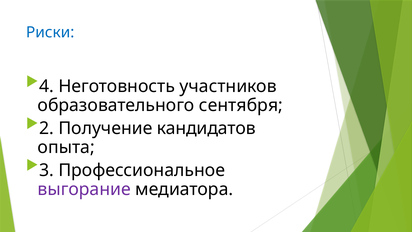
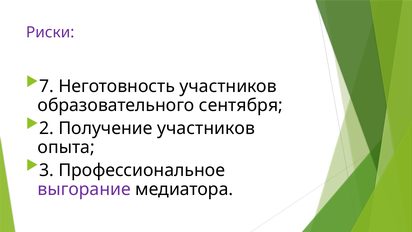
Риски colour: blue -> purple (50, 32)
4: 4 -> 7 (46, 86)
Получение кандидатов: кандидатов -> участников (206, 128)
